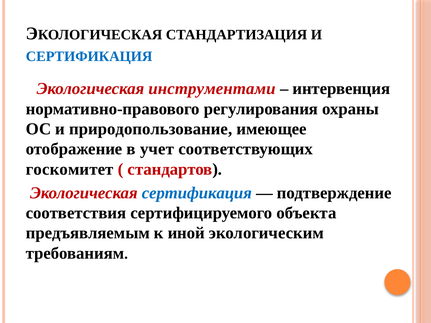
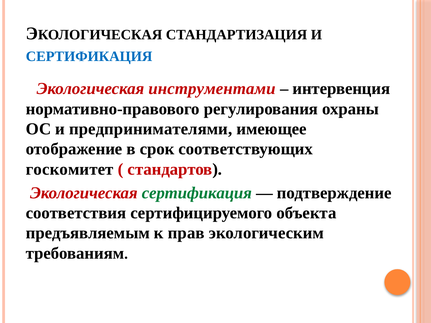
природопользование: природопользование -> предпринимателями (151, 129)
учет: учет -> срок (157, 149)
сертификация colour: blue -> green (197, 193)
иной: иной -> прав (186, 233)
